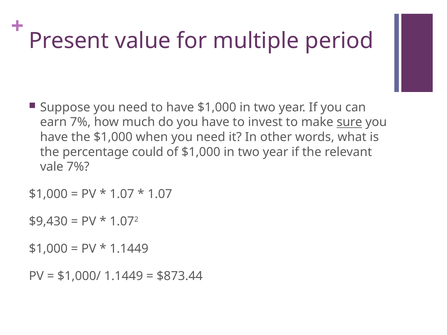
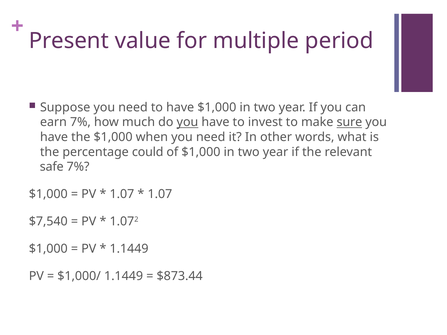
you underline: none -> present (187, 122)
vale: vale -> safe (52, 167)
$9,430: $9,430 -> $7,540 (48, 222)
